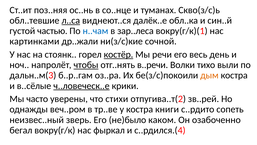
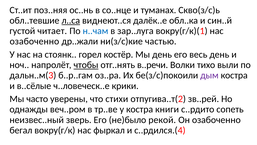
частью: частью -> читает (52, 31)
зар..леса: зар..леса -> зар..луга (135, 31)
картинками: картинками -> озабоченно (34, 41)
сочной: сочной -> частью (161, 41)
костёр underline: present -> none (118, 54)
Мы речи: речи -> день (162, 54)
дым colour: orange -> purple (209, 75)
ч..ловеческ..е underline: present -> none (81, 86)
каком: каком -> рекой (162, 119)
